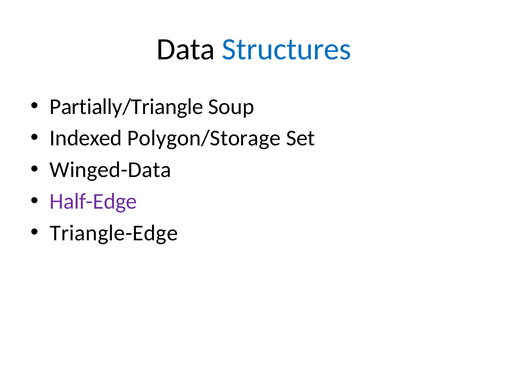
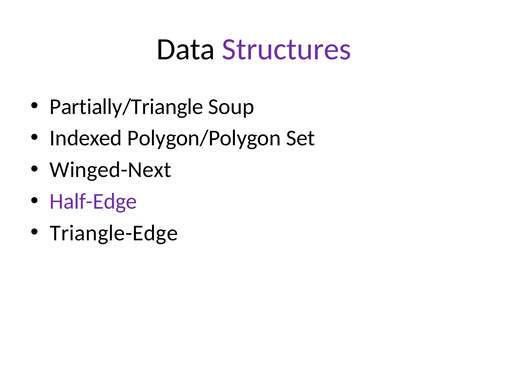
Structures colour: blue -> purple (287, 49)
Polygon/Storage: Polygon/Storage -> Polygon/Polygon (204, 138)
Winged-Data: Winged-Data -> Winged-Next (110, 170)
